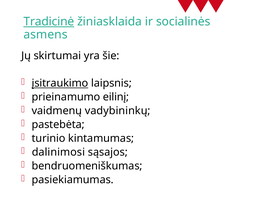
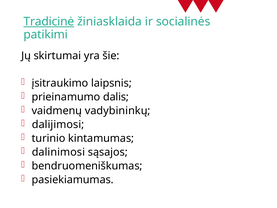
asmens: asmens -> patikimi (46, 35)
įsitraukimo underline: present -> none (60, 83)
eilinį: eilinį -> dalis (116, 97)
pastebėta: pastebėta -> dalijimosi (58, 124)
